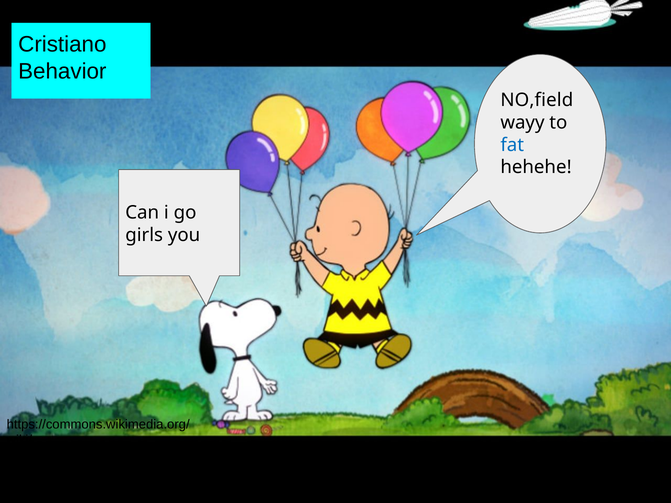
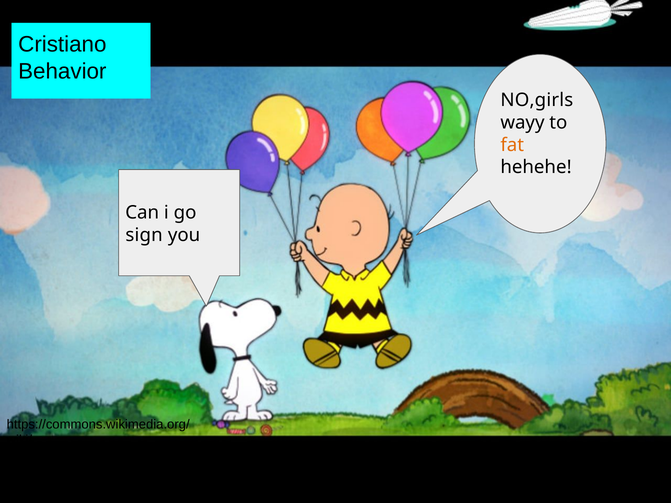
NO,field: NO,field -> NO,girls (537, 100)
fat colour: blue -> orange (512, 145)
girls: girls -> sign (144, 235)
